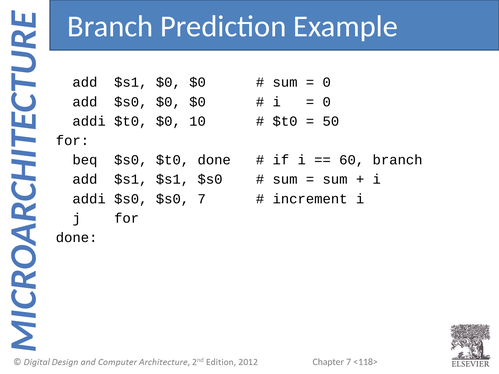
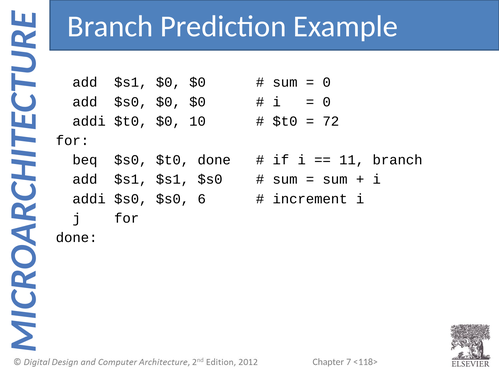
50: 50 -> 72 (331, 121)
60: 60 -> 11 (352, 160)
$s0 7: 7 -> 6 (202, 199)
